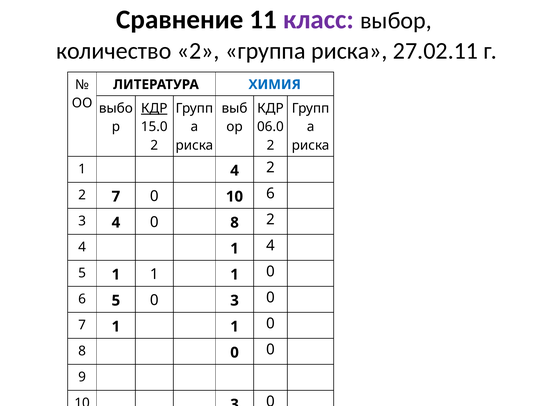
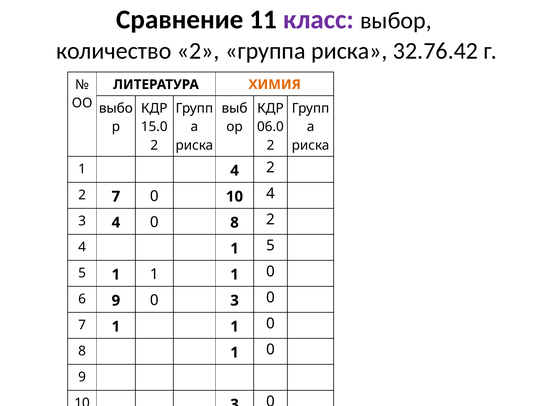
27.02.11: 27.02.11 -> 32.76.42 (436, 51)
ХИМИЯ colour: blue -> orange (275, 85)
КДР underline: present -> none (154, 108)
10 6: 6 -> 4 (270, 193)
4 1 4: 4 -> 5 (270, 245)
6 5: 5 -> 9 (116, 300)
8 0: 0 -> 1 (235, 352)
